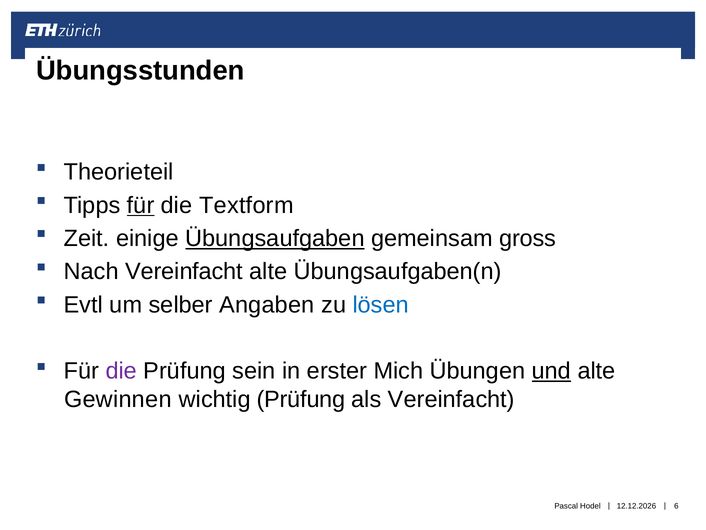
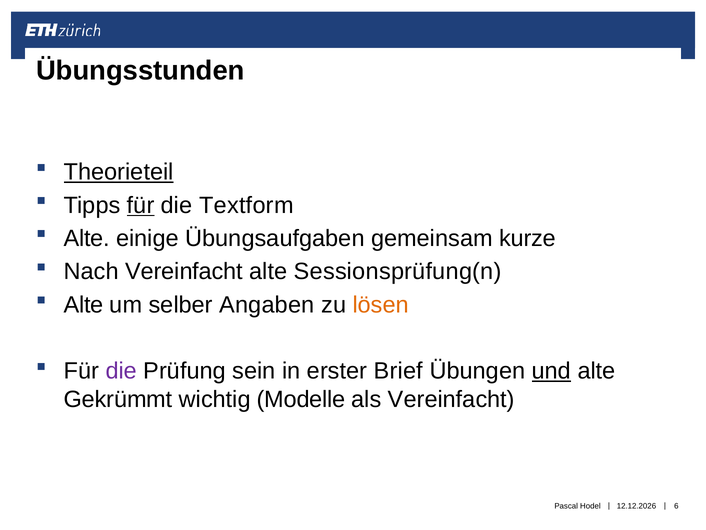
Theorieteil underline: none -> present (119, 172)
Zeit: Zeit -> Alte (87, 238)
Übungsaufgaben underline: present -> none (275, 238)
gross: gross -> kurze (528, 238)
Übungsaufgaben(n: Übungsaufgaben(n -> Sessionsprüfung(n (398, 271)
Evtl: Evtl -> Alte (83, 305)
lösen colour: blue -> orange (381, 305)
Mich: Mich -> Brief (398, 371)
Gewinnen: Gewinnen -> Gekrümmt (118, 399)
wichtig Prüfung: Prüfung -> Modelle (301, 399)
